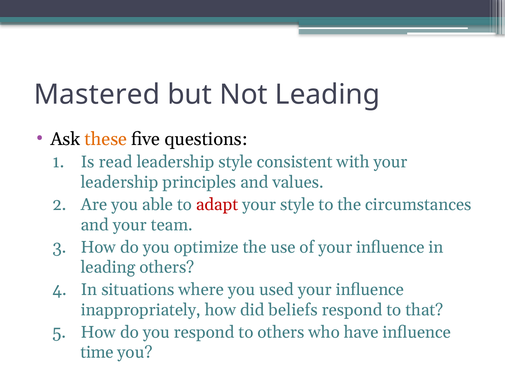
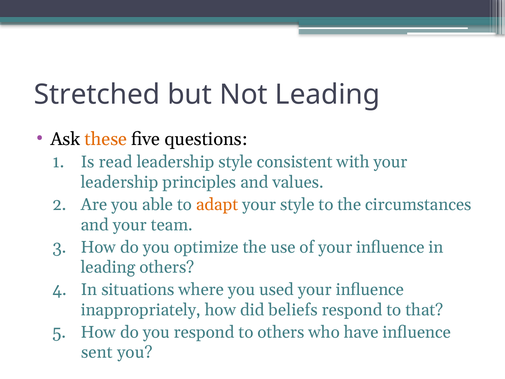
Mastered: Mastered -> Stretched (97, 95)
adapt colour: red -> orange (217, 204)
time: time -> sent (97, 352)
